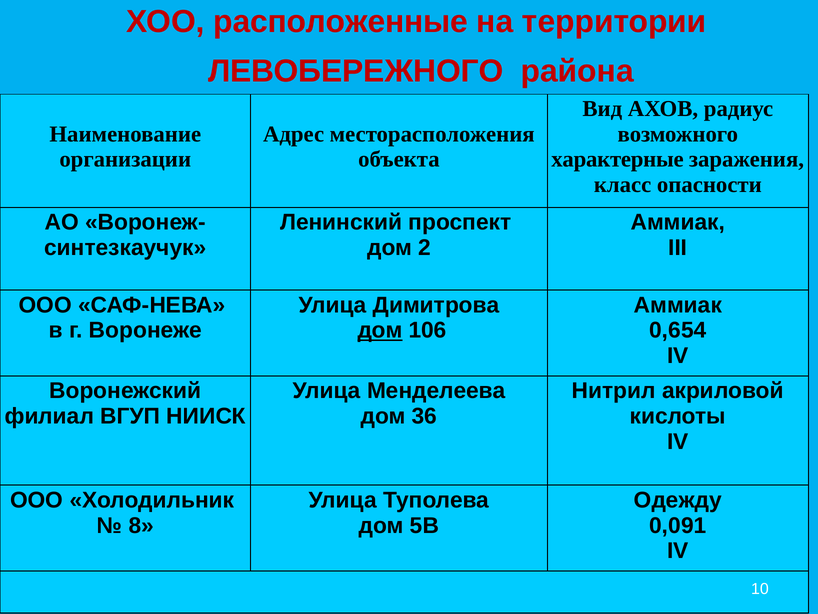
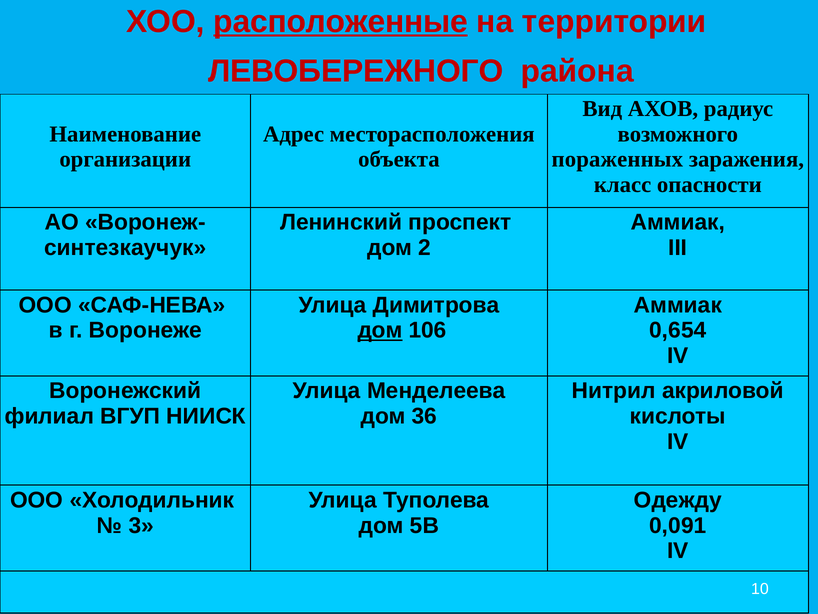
расположенные underline: none -> present (341, 22)
характерные: характерные -> пораженных (617, 159)
8: 8 -> 3 (141, 525)
